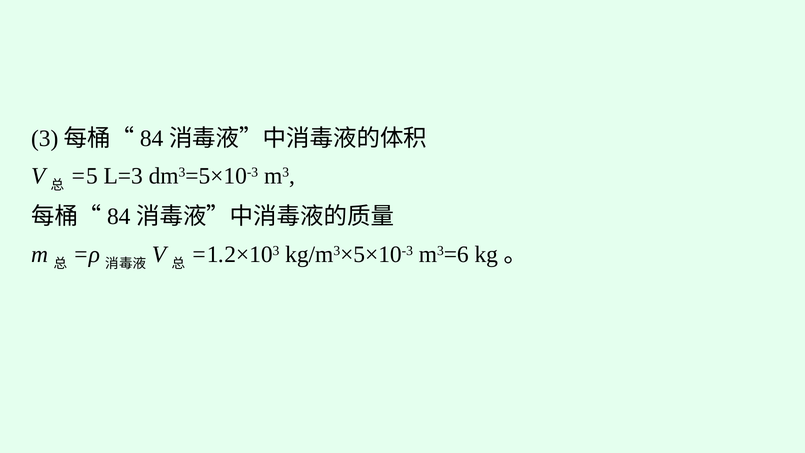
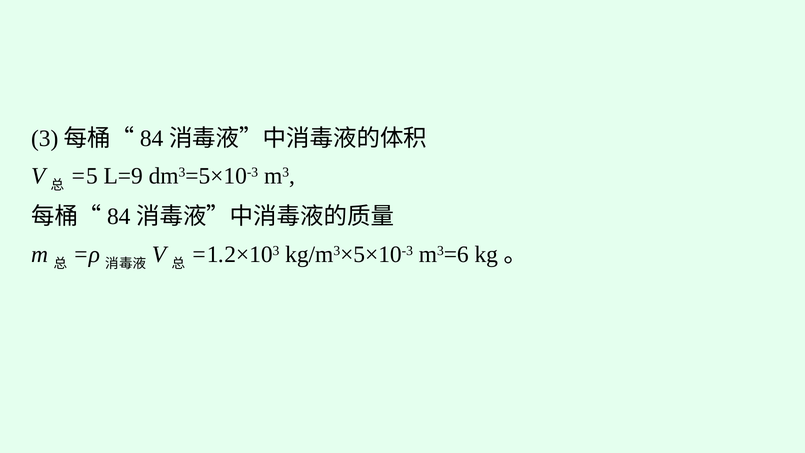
L=3: L=3 -> L=9 (123, 176)
